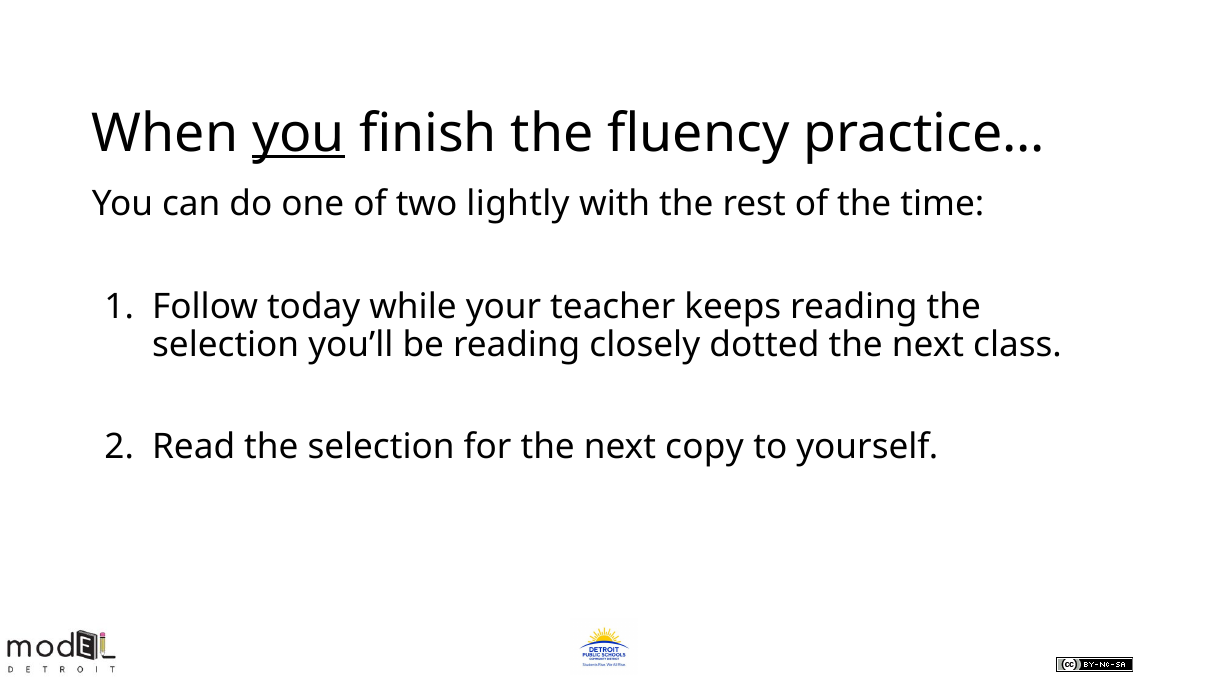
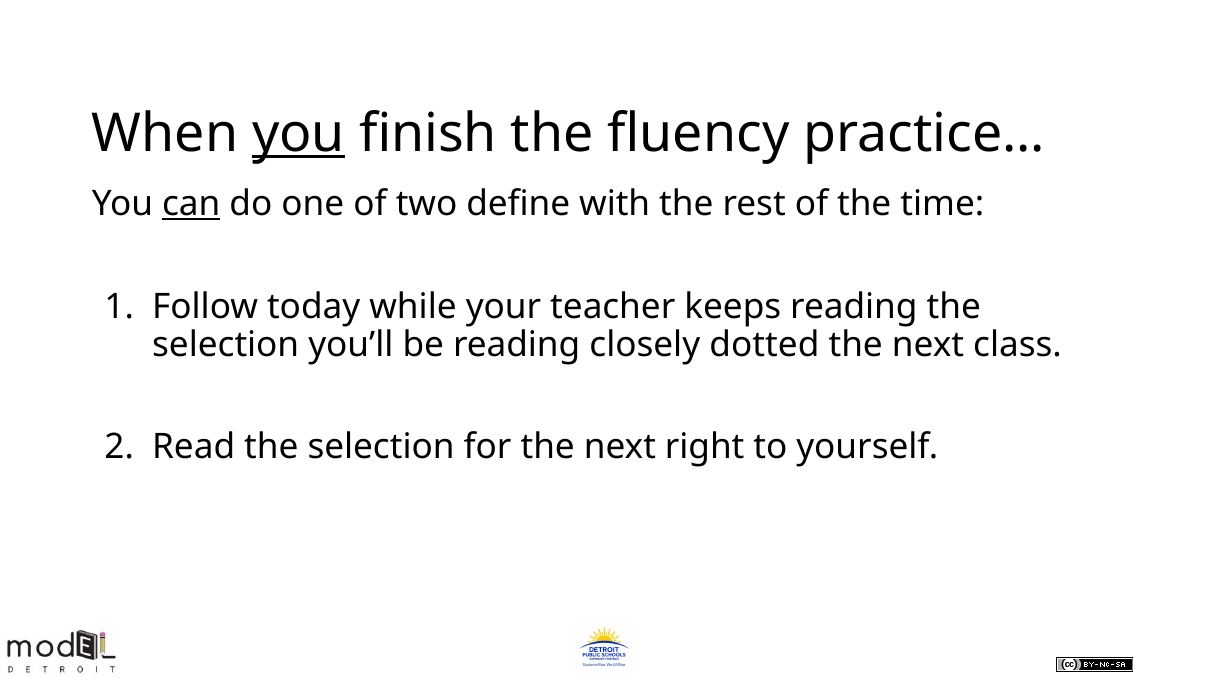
can underline: none -> present (191, 204)
lightly: lightly -> define (518, 204)
copy: copy -> right (705, 447)
